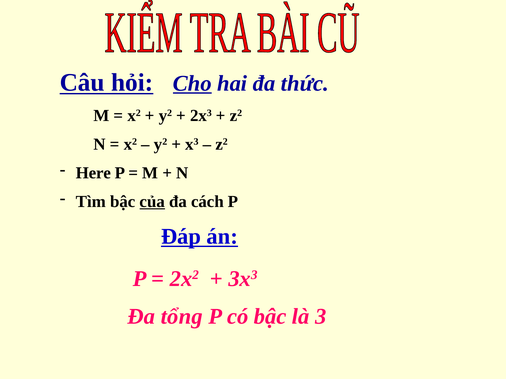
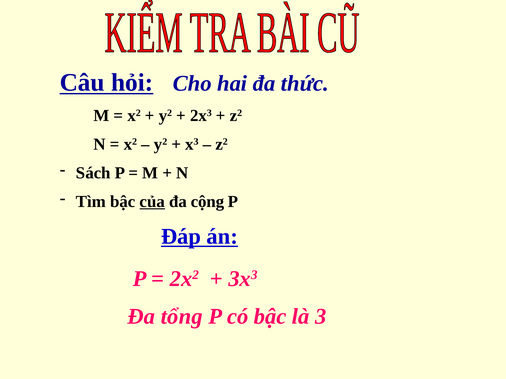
Cho underline: present -> none (192, 84)
Here: Here -> Sách (93, 173)
cách: cách -> cộng (207, 202)
